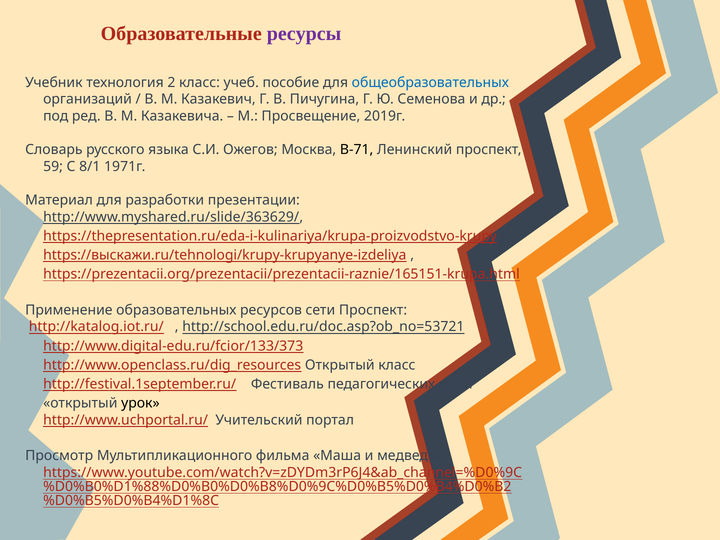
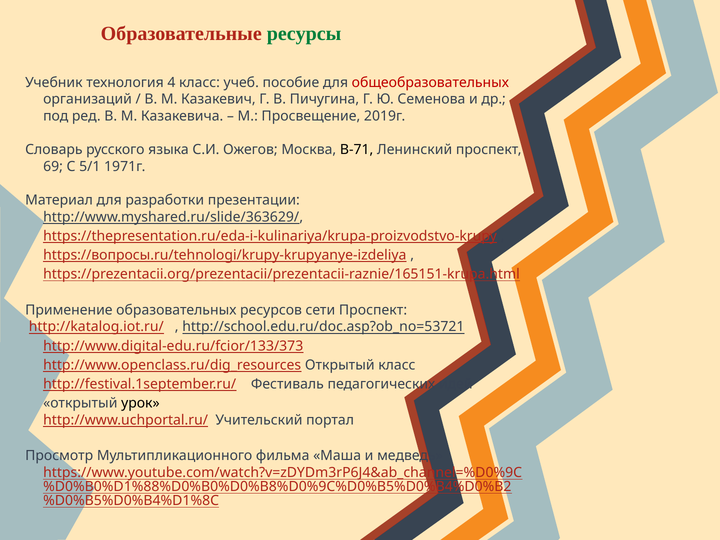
ресурсы colour: purple -> green (304, 34)
2: 2 -> 4 (171, 82)
общеобразовательных colour: blue -> red (430, 82)
59: 59 -> 69 (53, 167)
8/1: 8/1 -> 5/1 (90, 167)
https://выскажи.ru/tehnologi/krupy-krupyanye-izdeliya: https://выскажи.ru/tehnologi/krupy-krupyanye-izdeliya -> https://вопросы.ru/tehnologi/krupy-krupyanye-izdeliya (225, 255)
